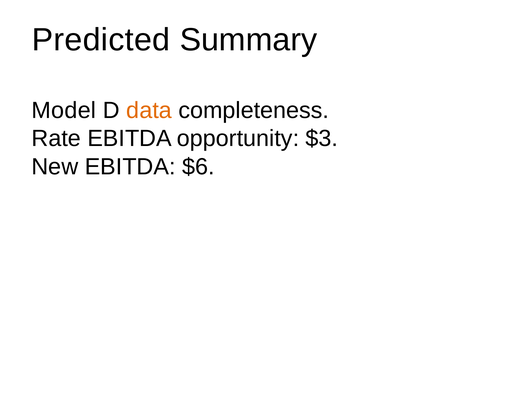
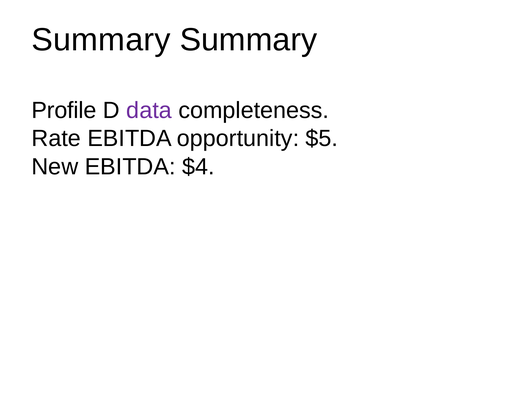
Predicted: Predicted -> Summary (101, 40)
Model: Model -> Profile (64, 110)
data colour: orange -> purple (149, 110)
$3: $3 -> $5 (322, 138)
$6: $6 -> $4 (198, 166)
